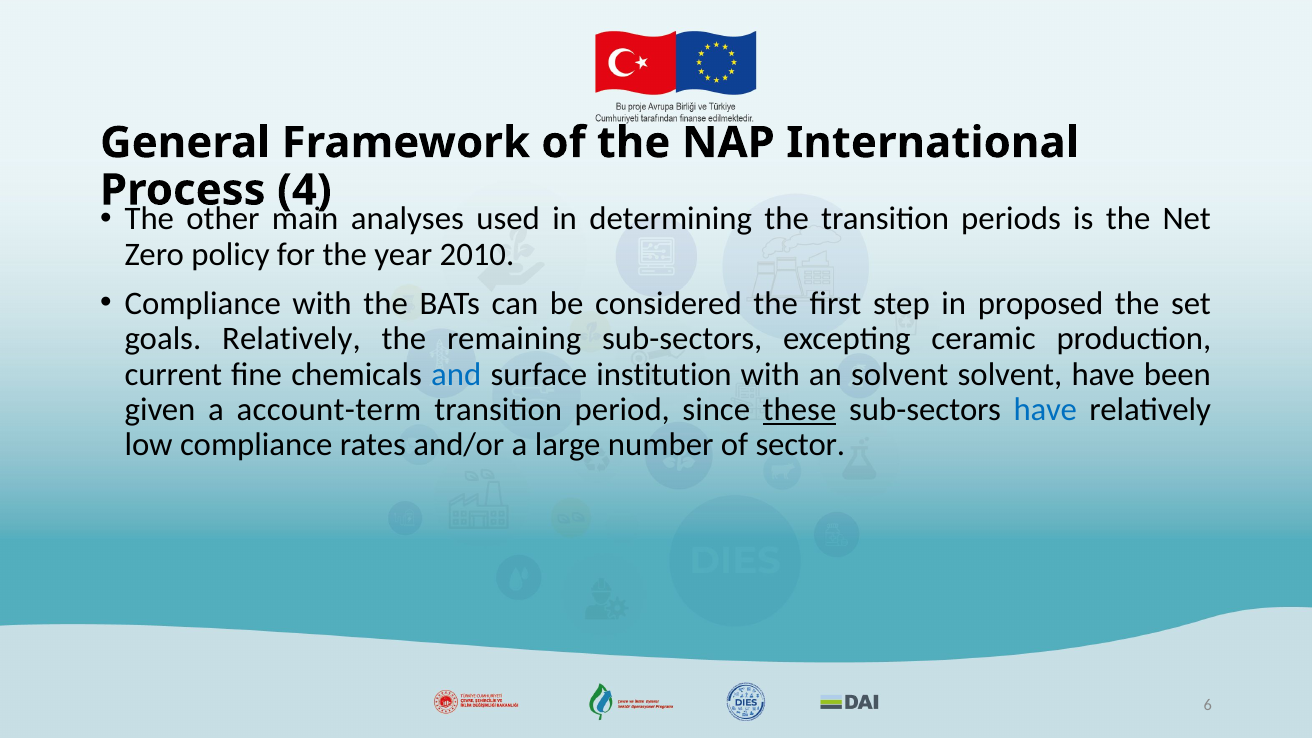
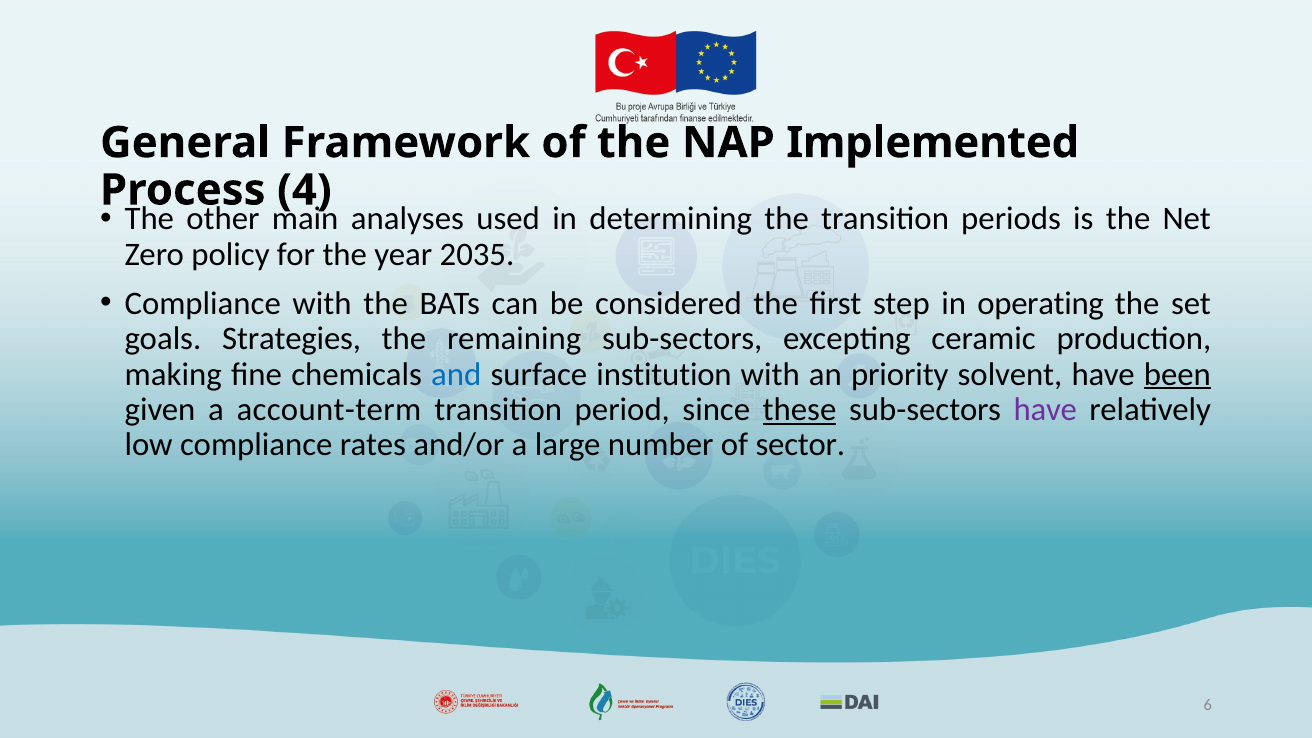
International: International -> Implemented (933, 143)
2010: 2010 -> 2035 (477, 254)
proposed: proposed -> operating (1041, 303)
goals Relatively: Relatively -> Strategies (292, 339)
current: current -> making (173, 374)
an solvent: solvent -> priority (900, 374)
been underline: none -> present (1177, 374)
have colour: blue -> purple (1045, 410)
